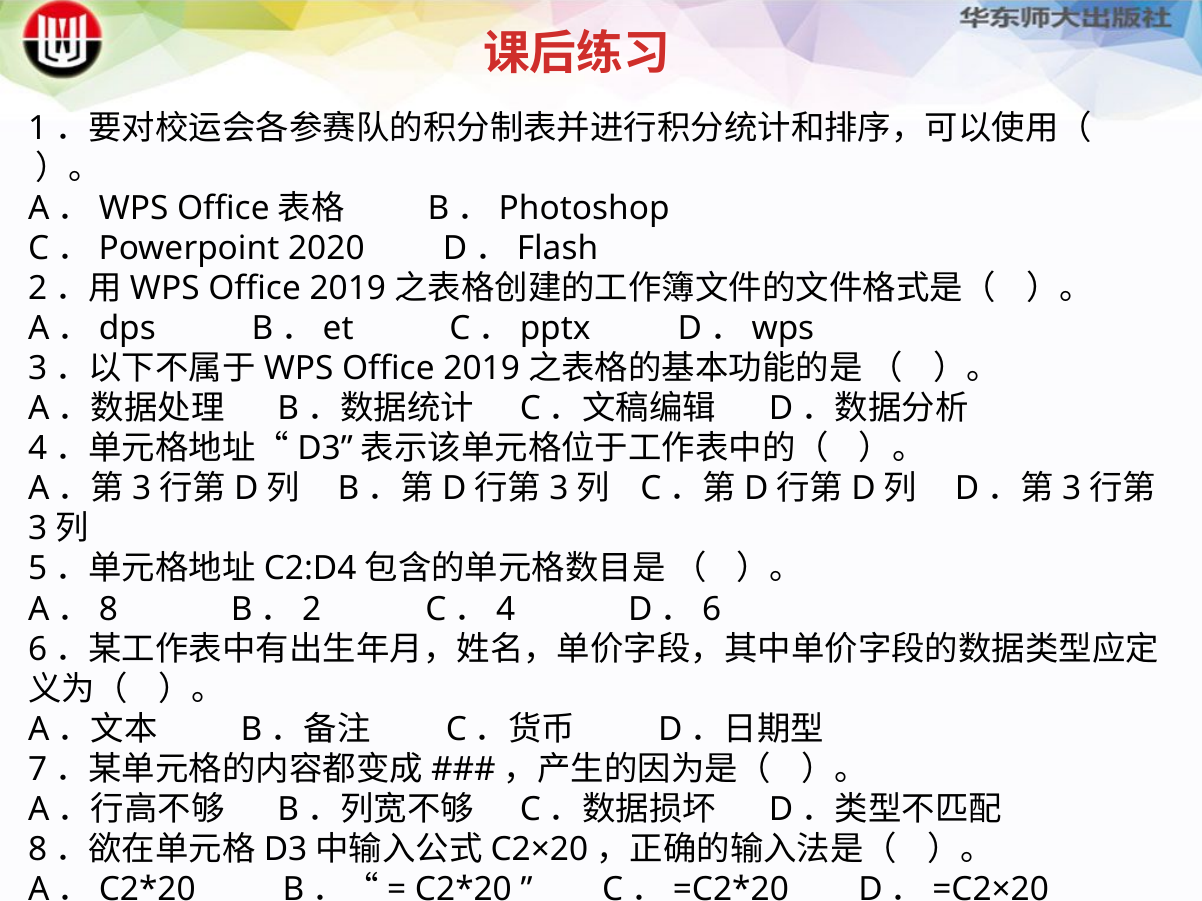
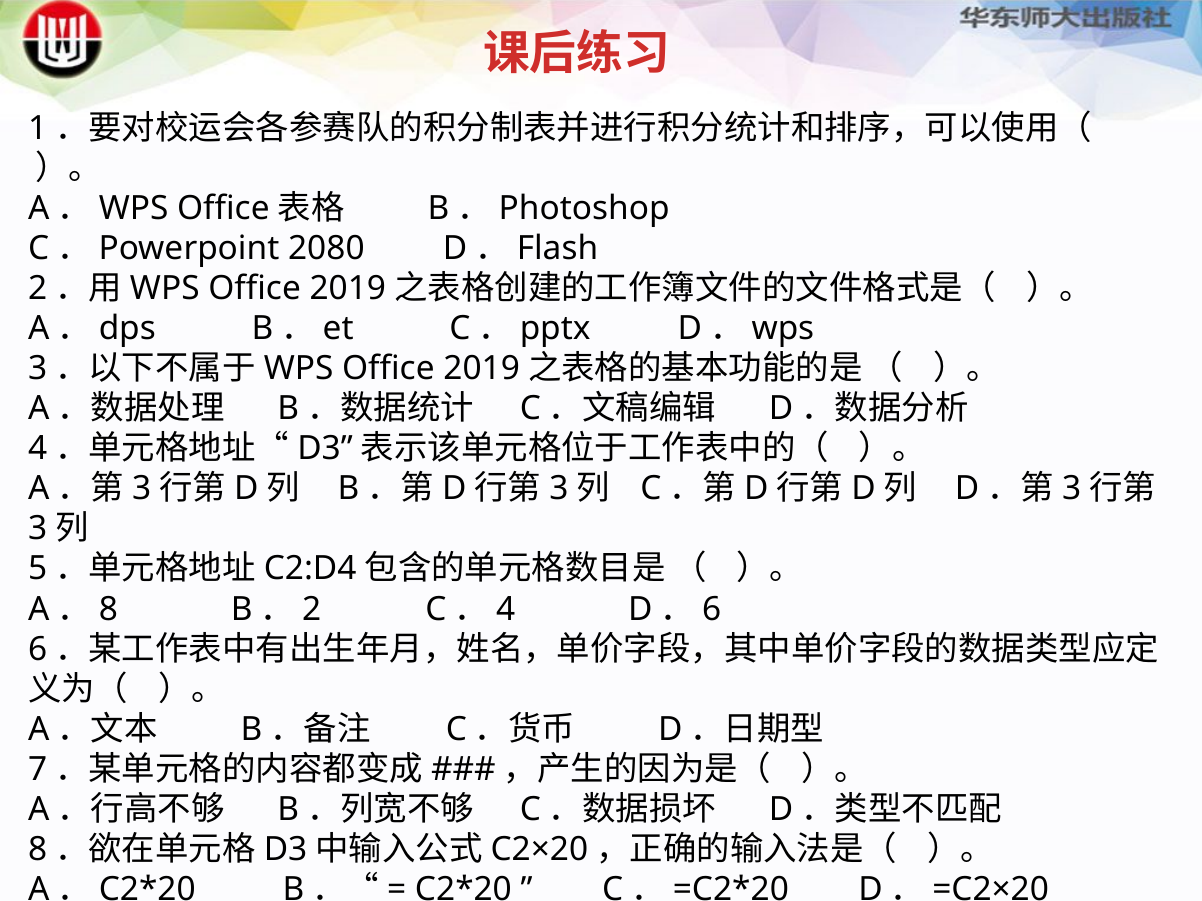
2020: 2020 -> 2080 (326, 249)
